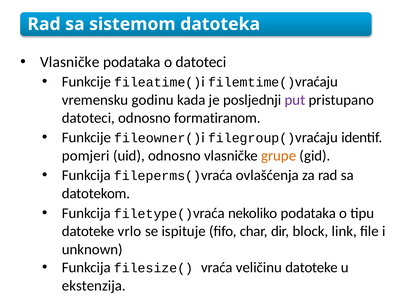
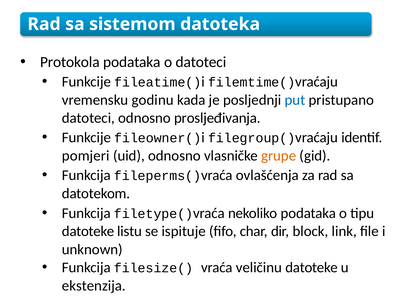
Vlasničke: Vlasničke -> Protokola (70, 62)
put colour: purple -> blue (295, 100)
formatiranom: formatiranom -> prosljeđivanja (217, 118)
vrlo: vrlo -> listu (130, 231)
